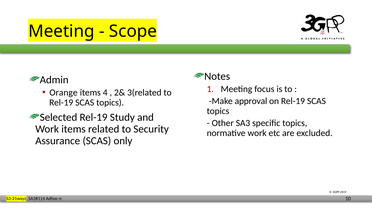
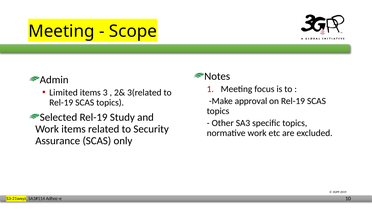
Orange: Orange -> Limited (64, 93)
4: 4 -> 3 (105, 93)
